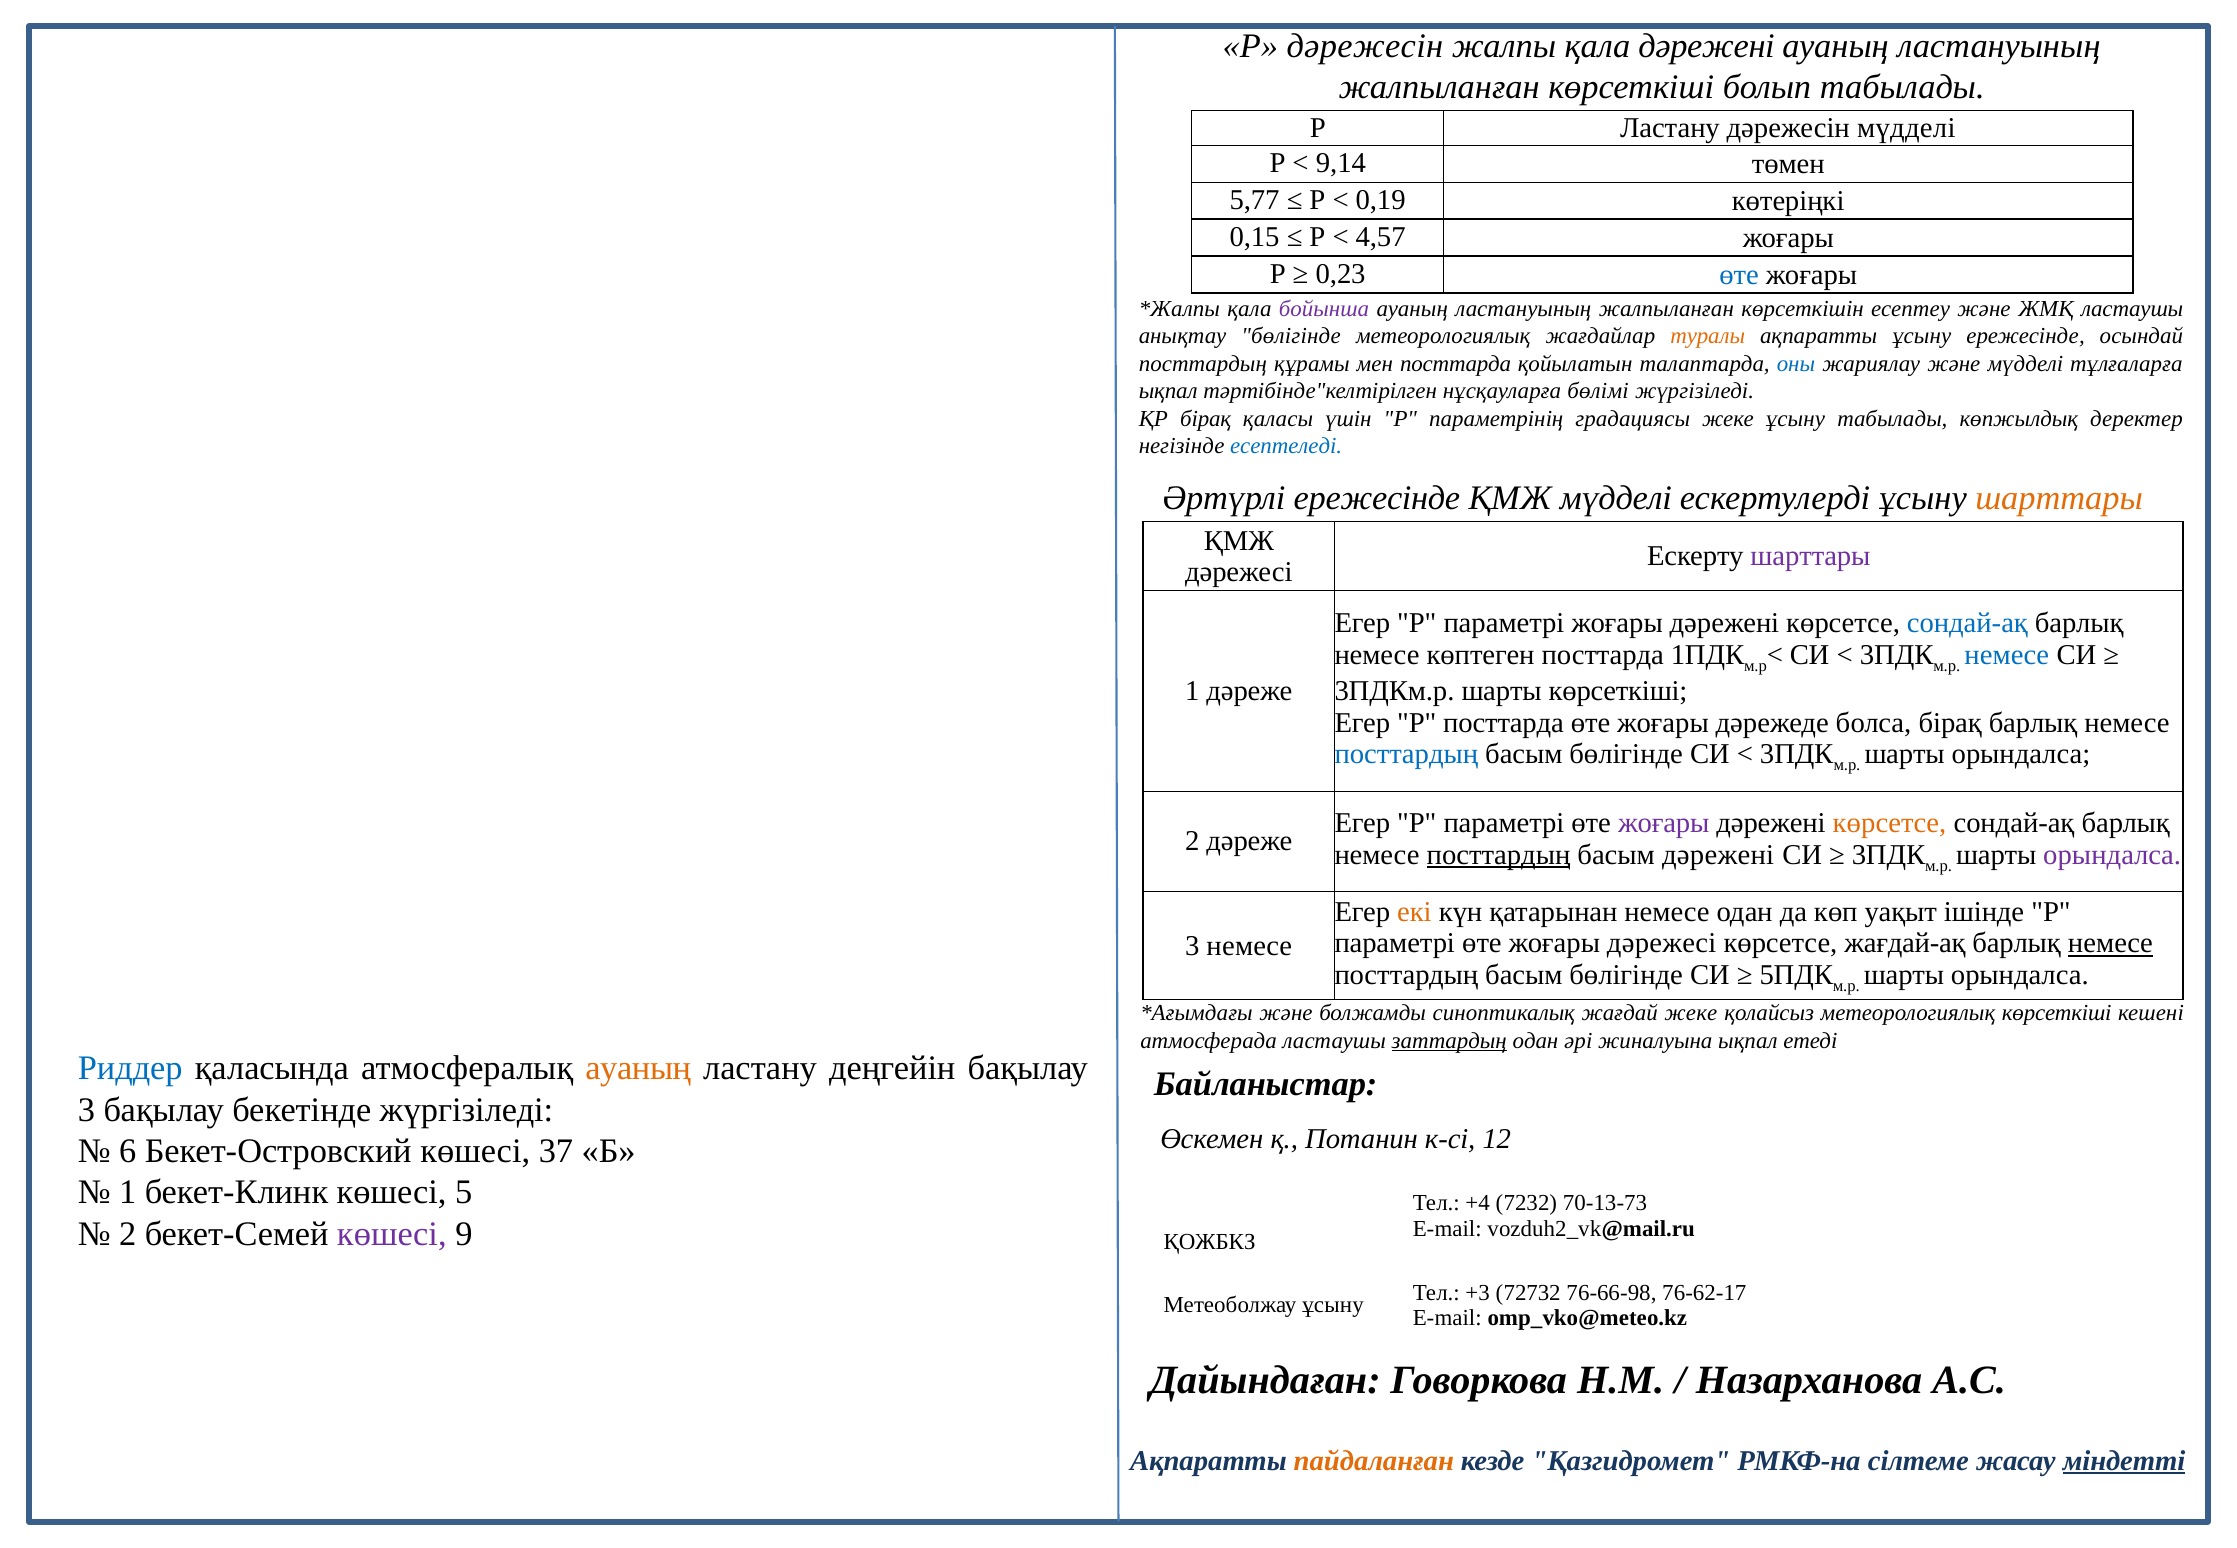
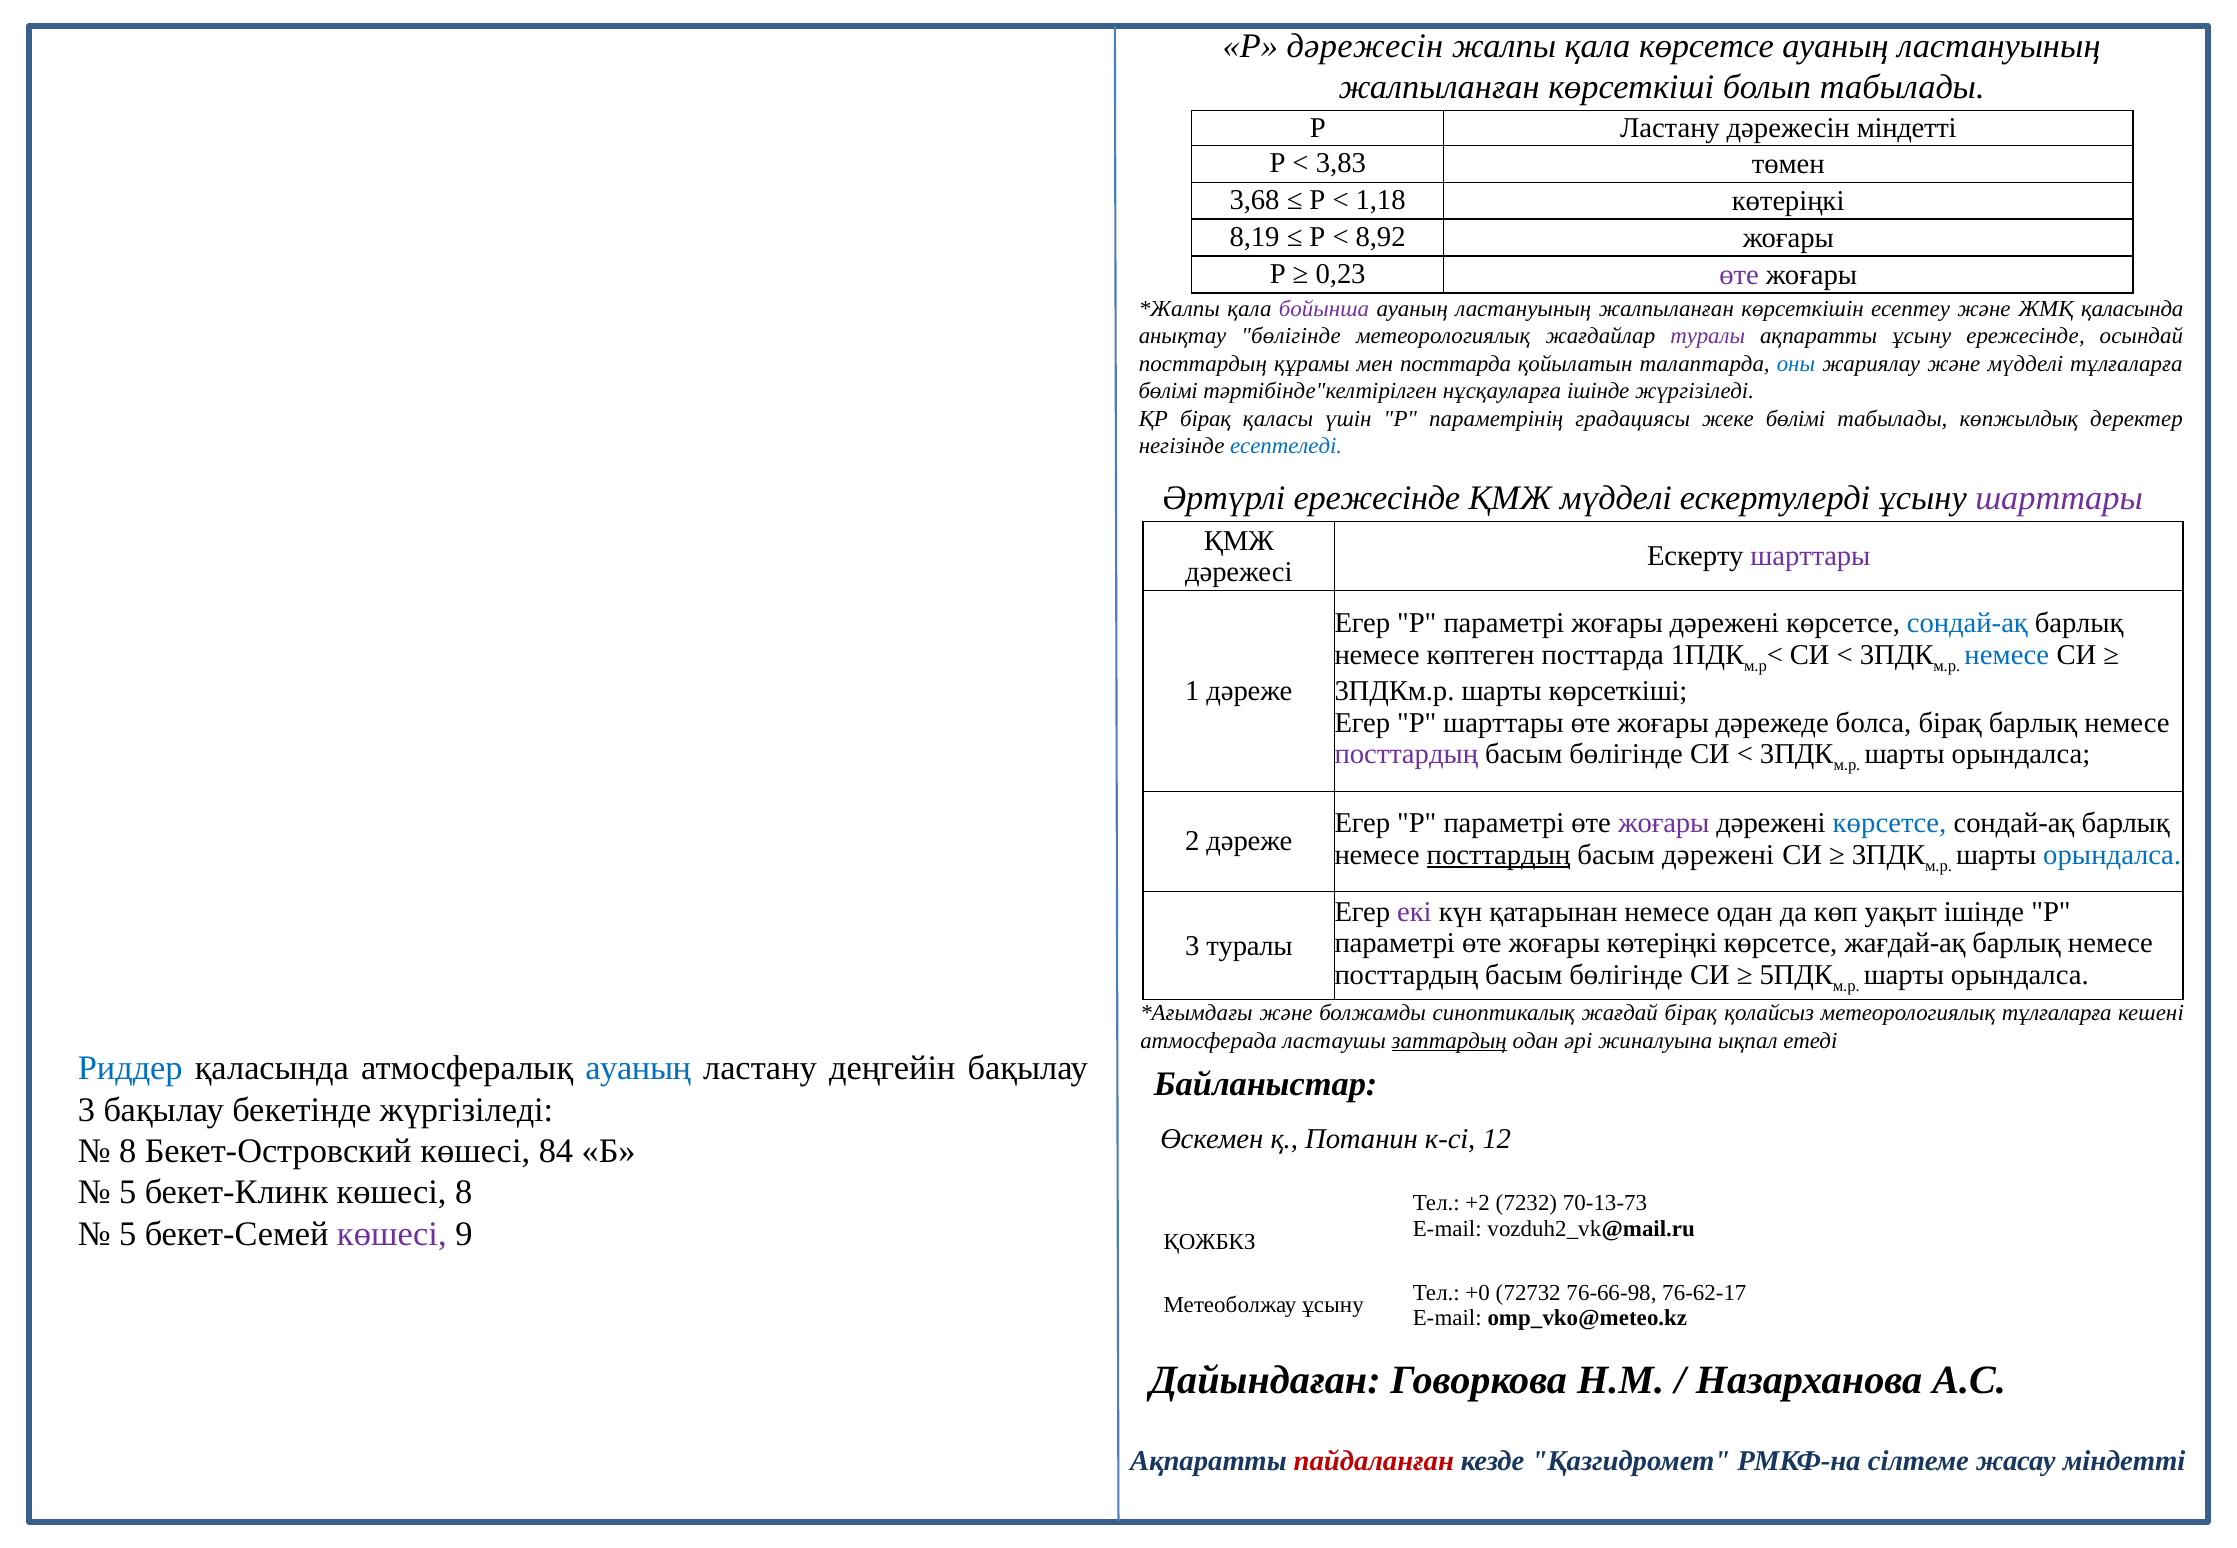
қала дәрежені: дәрежені -> көрсетсе (1706, 46)
дәрежесін мүдделі: мүдделі -> міндетті (1907, 128)
9,14: 9,14 -> 3,83 (1341, 164)
5,77: 5,77 -> 3,68 (1255, 200)
0,19: 0,19 -> 1,18 (1381, 200)
0,15: 0,15 -> 8,19 (1255, 237)
4,57: 4,57 -> 8,92 (1381, 237)
өте colour: blue -> purple (1739, 275)
ЖМҚ ластаушы: ластаушы -> қаласында (2132, 309)
туралы colour: orange -> purple (1708, 336)
ықпал: ықпал -> бөлімі (1168, 391)
нұсқауларға бөлімі: бөлімі -> ішінде (1598, 391)
жеке ұсыну: ұсыну -> бөлімі (1796, 419)
шарттары colour: orange -> purple (2059, 499)
P посттарда: посттарда -> шарттары (1503, 723)
посттардың colour: blue -> purple (1406, 755)
көрсетсе colour: orange -> blue (1890, 824)
орындалса colour: purple -> blue (2112, 855)
екі colour: orange -> purple (1414, 912)
жоғары дәрежесі: дәрежесі -> көтеріңкі (1662, 944)
немесе underline: present -> none (2110, 944)
3 немесе: немесе -> туралы (1250, 946)
жағдай жеке: жеке -> бірақ (1691, 1013)
метеорологиялық көрсеткіші: көрсеткіші -> тұлғаларға (2057, 1013)
ауаның colour: orange -> blue (638, 1069)
6: 6 -> 8 (128, 1152)
37: 37 -> 84 (556, 1152)
1: 1 -> 5 (128, 1193)
көшесі 5: 5 -> 8 (464, 1193)
+4: +4 -> +2 (1478, 1204)
2: 2 -> 5 (128, 1234)
+3: +3 -> +0 (1478, 1293)
пайдаланған colour: orange -> red (1374, 1461)
міндетті underline: present -> none (2124, 1461)
